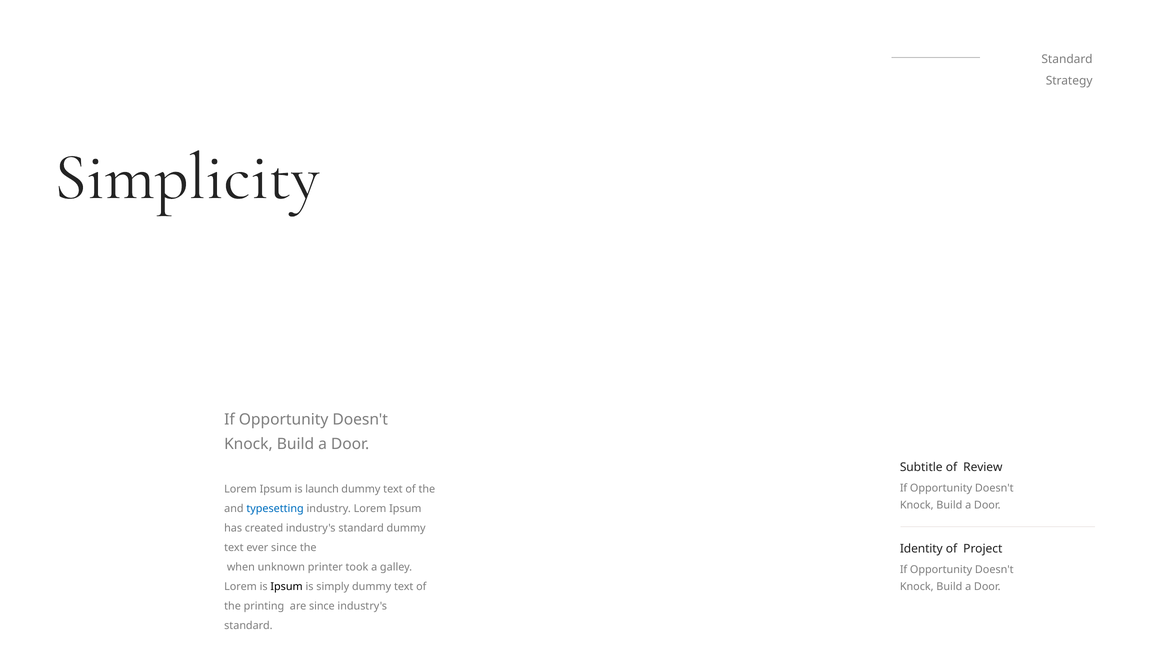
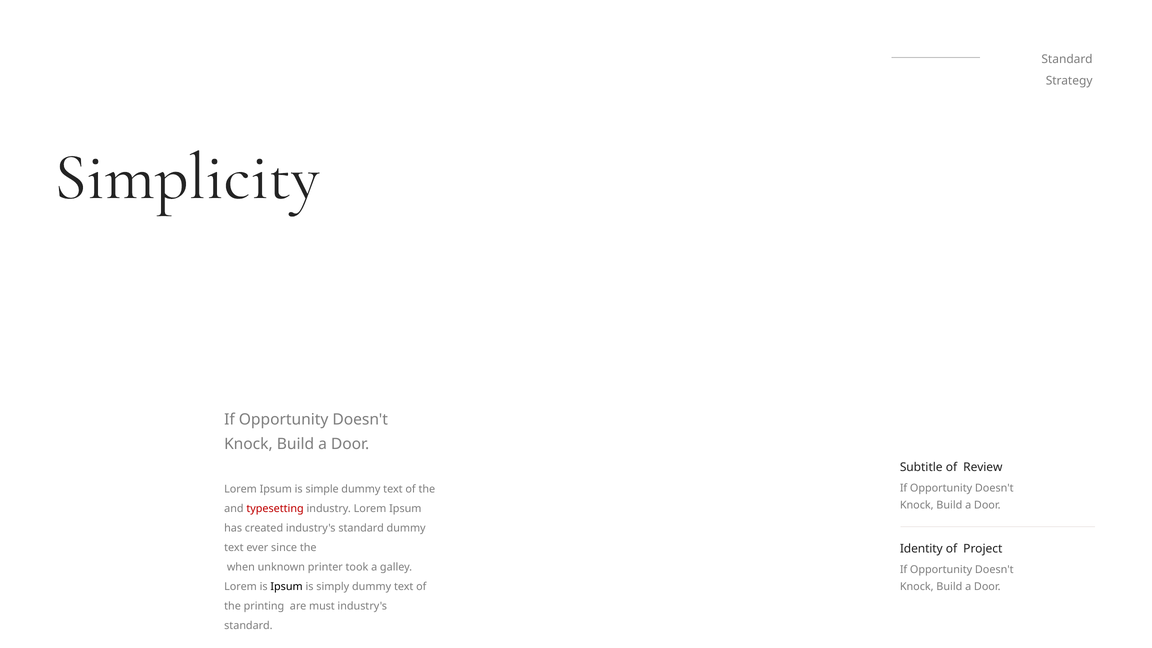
launch: launch -> simple (322, 489)
typesetting colour: blue -> red (275, 509)
are since: since -> must (322, 606)
